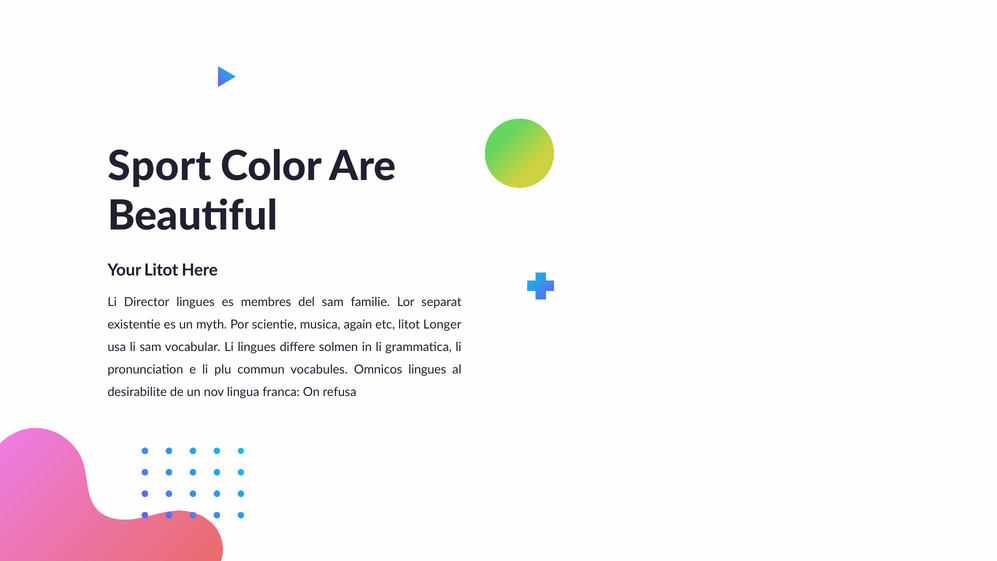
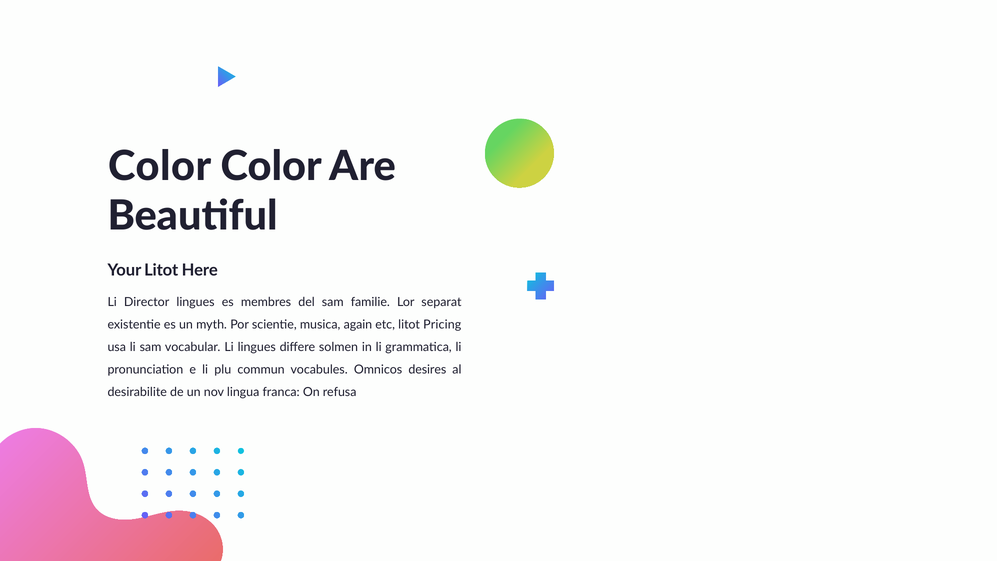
Sport: Sport -> Color (160, 166)
Longer: Longer -> Pricing (442, 325)
Omnicos lingues: lingues -> desires (427, 370)
